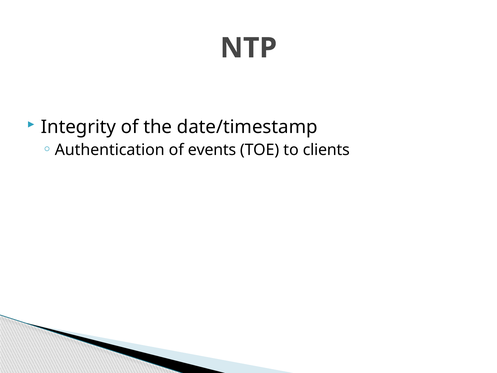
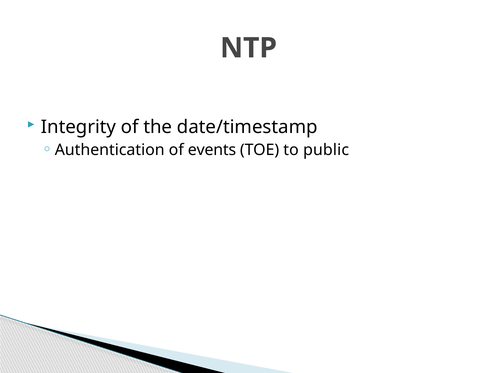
clients: clients -> public (326, 150)
